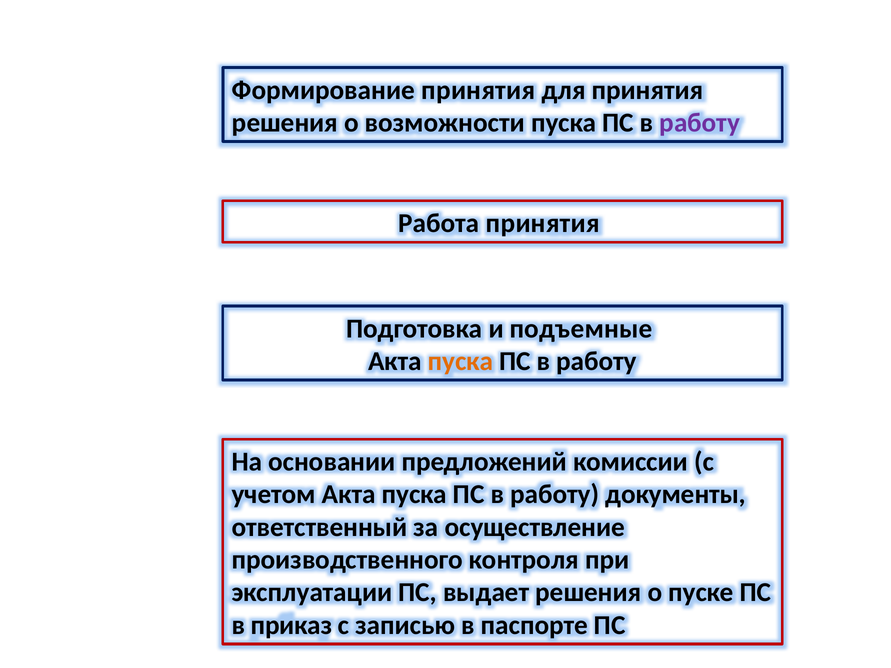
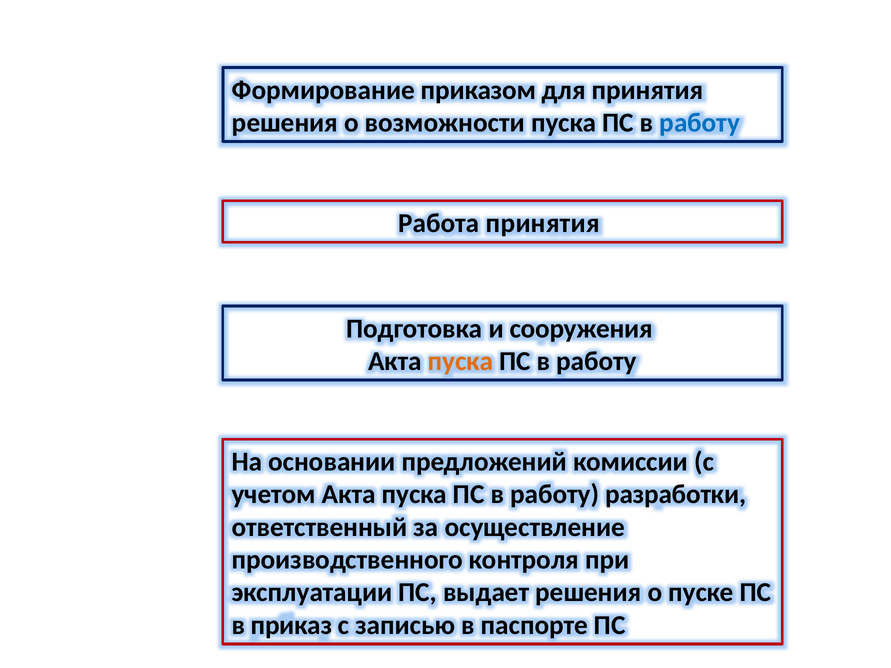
Формирование принятия: принятия -> приказом (479, 90)
работу colour: purple -> blue (700, 123)
подъемные: подъемные -> сооружения (581, 329)
документы: документы -> разработки (676, 495)
